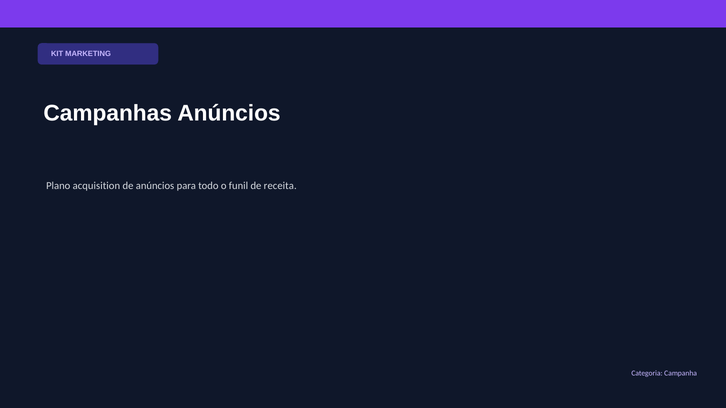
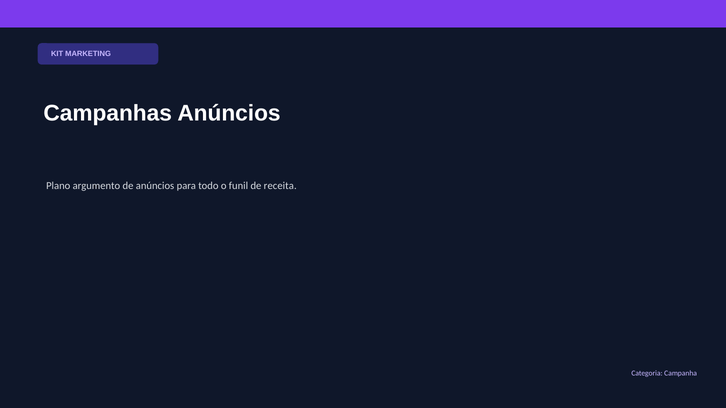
acquisition: acquisition -> argumento (96, 186)
